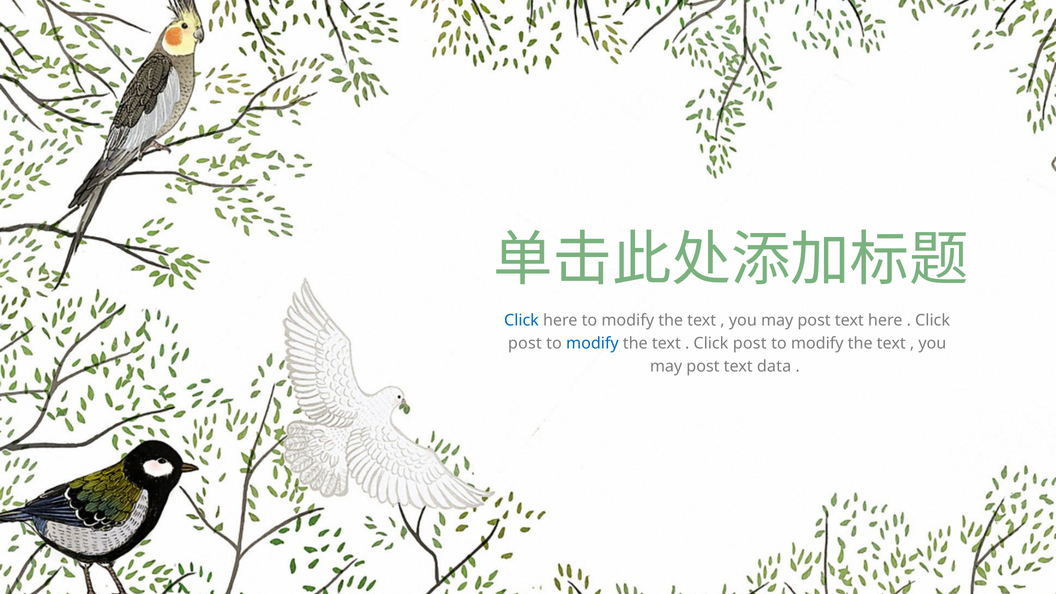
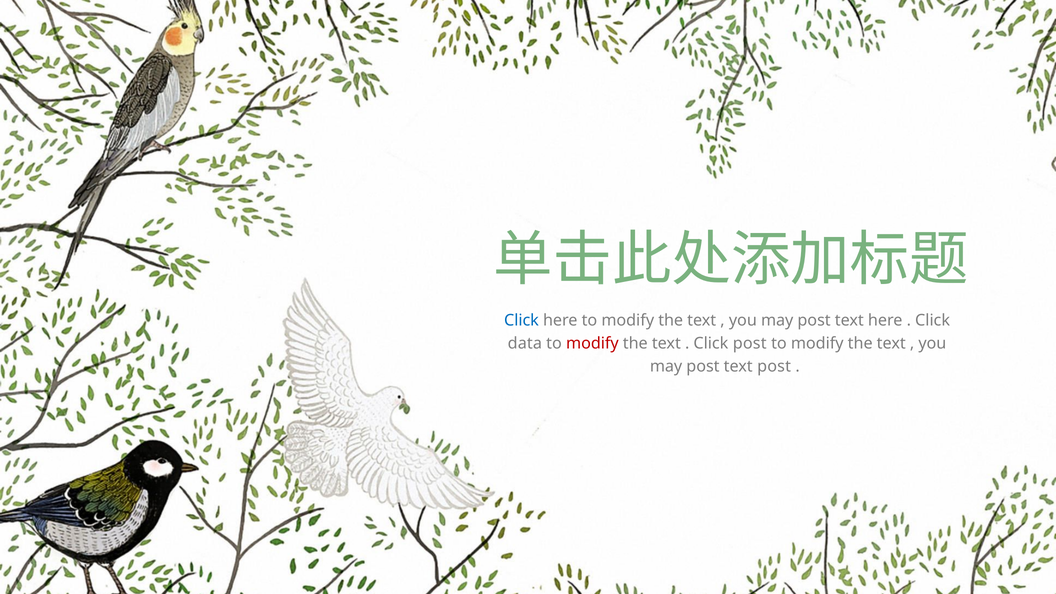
post: post -> data (525, 343)
modify colour: blue -> red (592, 343)
text data: data -> post (774, 367)
